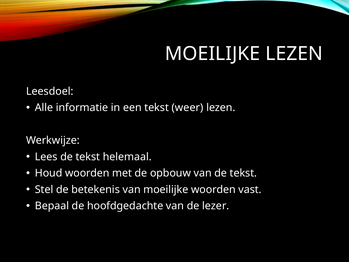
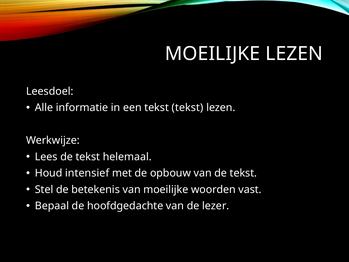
tekst weer: weer -> tekst (188, 108)
Houd woorden: woorden -> intensief (87, 173)
